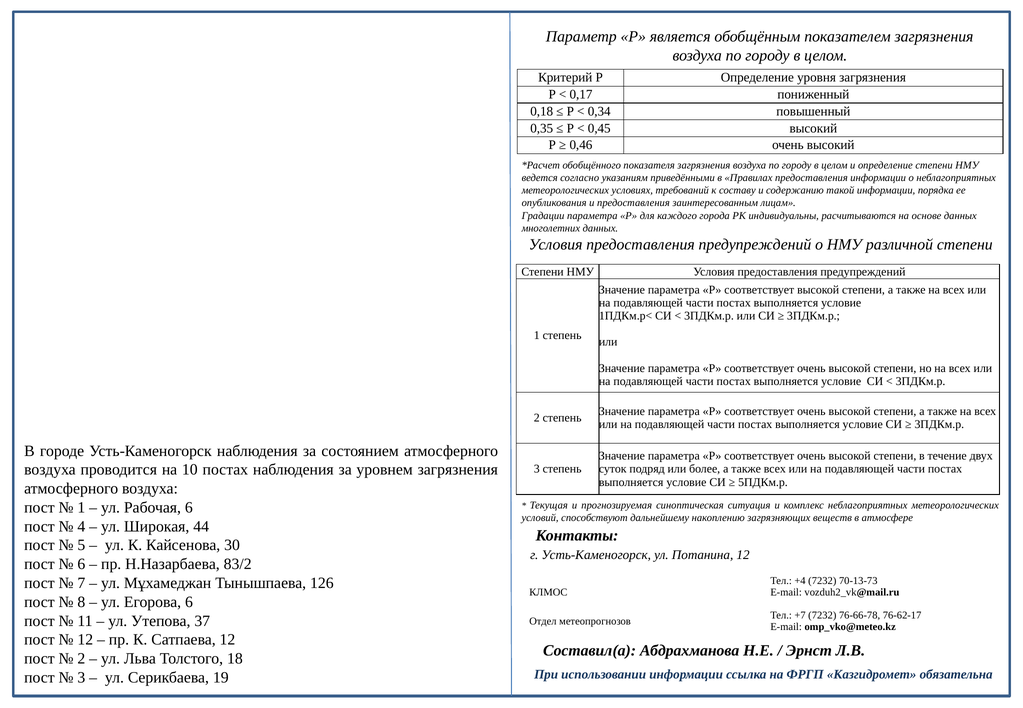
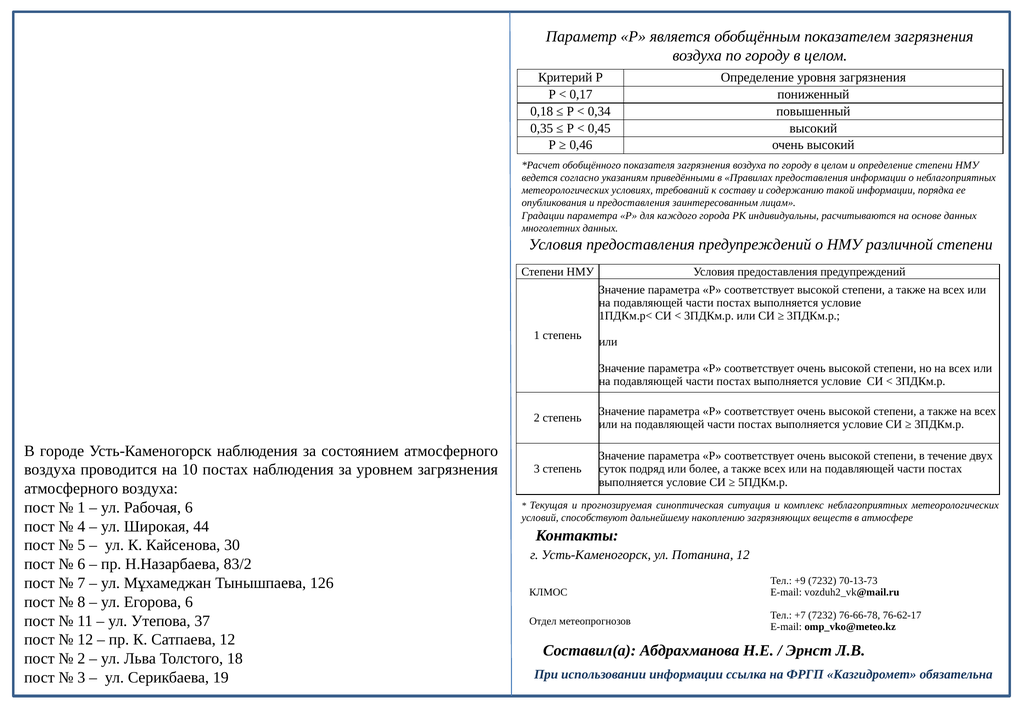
+4: +4 -> +9 (800, 581)
